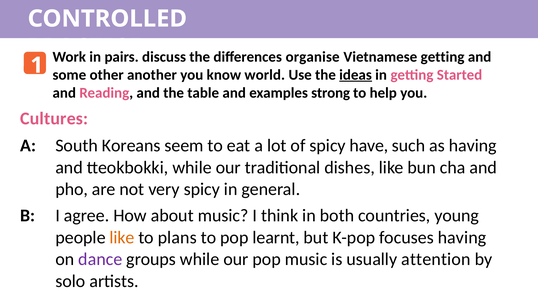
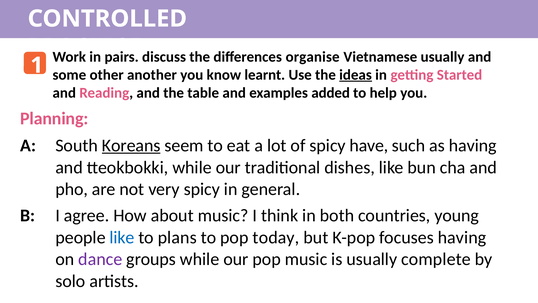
Vietnamese getting: getting -> usually (443, 57)
world: world -> learnt (265, 75)
strong: strong -> added (331, 93)
Cultures: Cultures -> Planning (54, 118)
Koreans underline: none -> present (131, 145)
like colour: orange -> blue (122, 237)
learnt: learnt -> today (276, 237)
attention: attention -> complete (436, 259)
